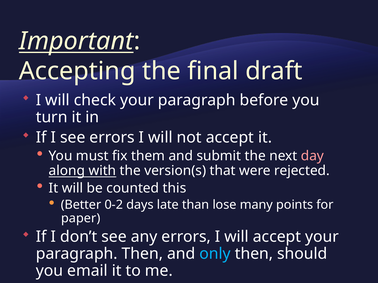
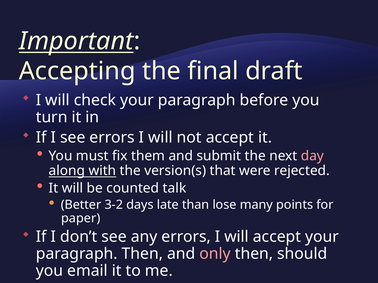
this: this -> talk (174, 188)
0-2: 0-2 -> 3-2 (114, 205)
only colour: light blue -> pink (215, 254)
